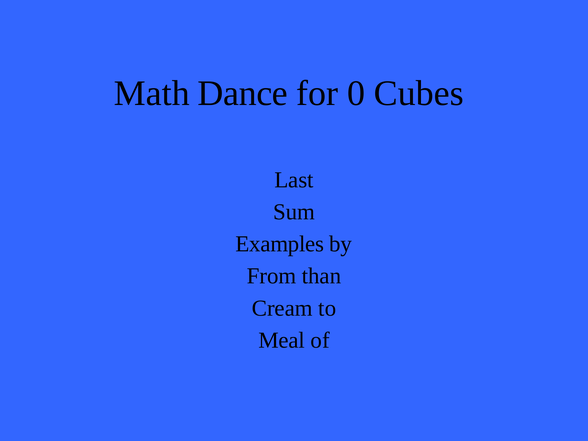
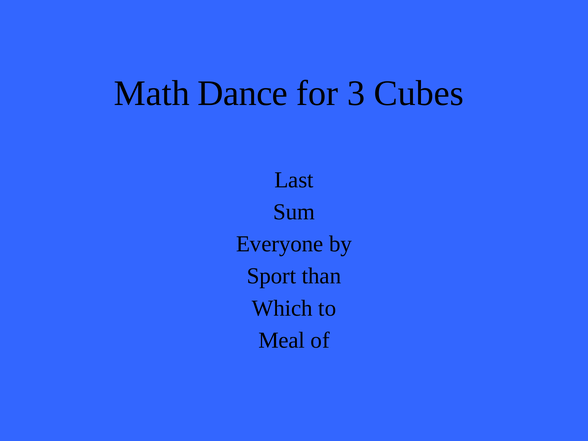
0: 0 -> 3 (356, 93)
Examples: Examples -> Everyone (280, 244)
From: From -> Sport (271, 276)
Cream: Cream -> Which (282, 308)
